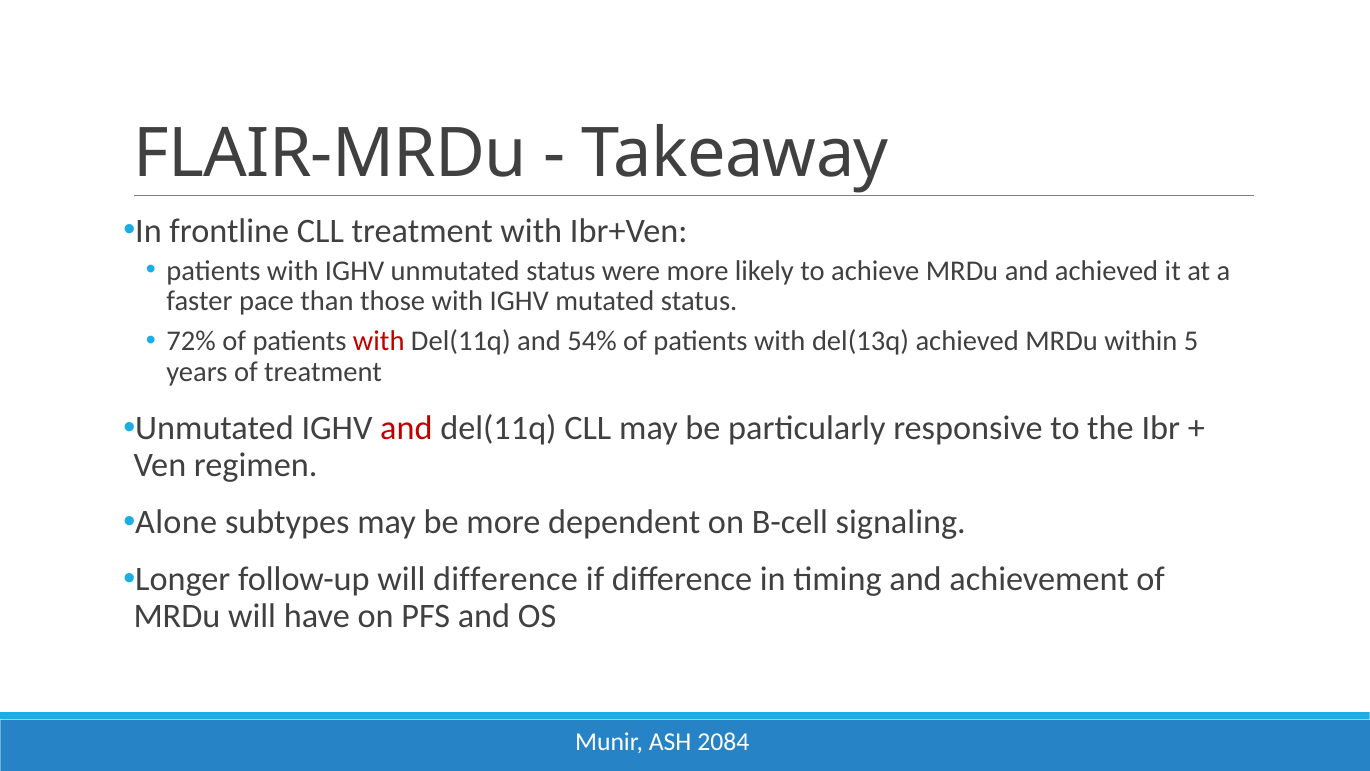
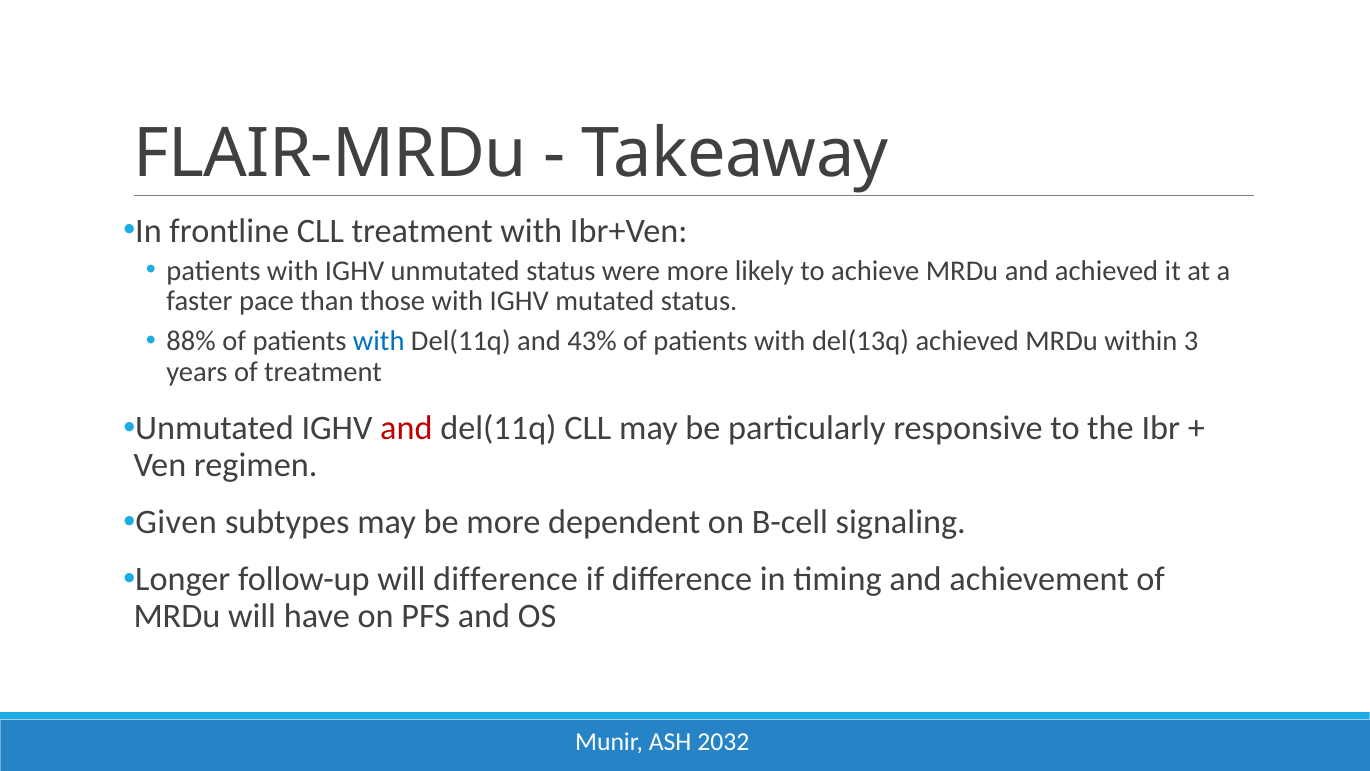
72%: 72% -> 88% (191, 341)
with colour: red -> blue (379, 341)
54%: 54% -> 43% (592, 341)
5: 5 -> 3 (1191, 341)
Alone: Alone -> Given (176, 522)
2084: 2084 -> 2032 (723, 742)
